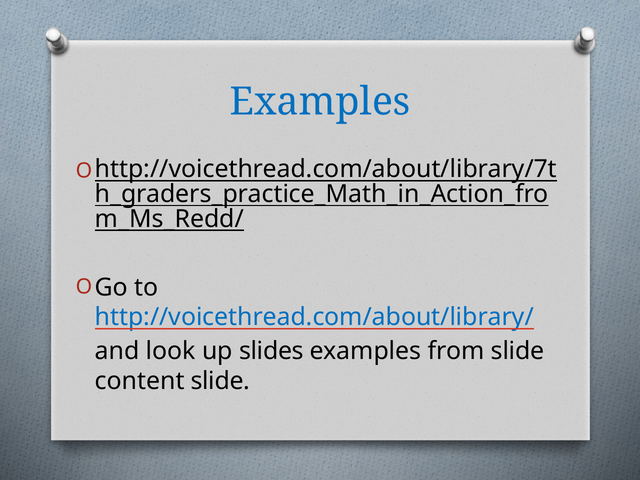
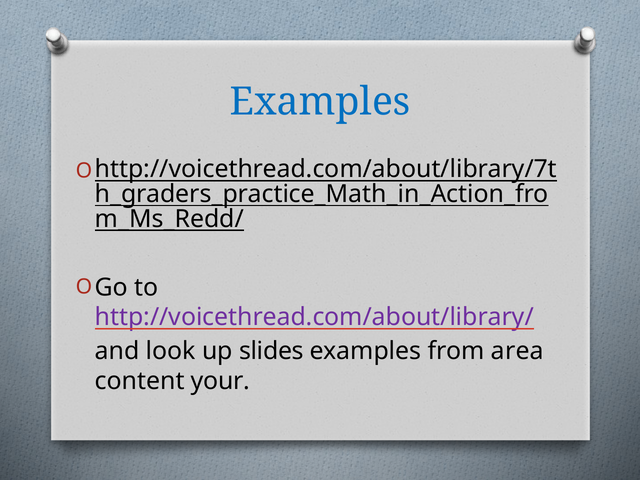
http://voicethread.com/about/library/ colour: blue -> purple (314, 317)
from slide: slide -> area (517, 351)
content slide: slide -> your (220, 381)
